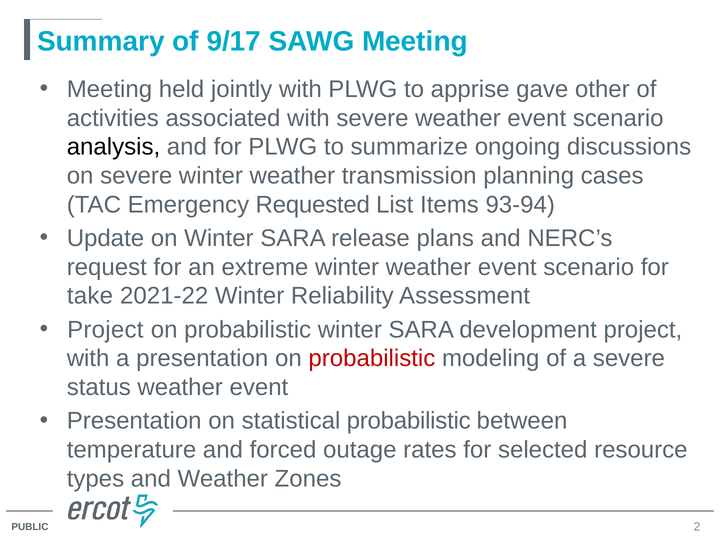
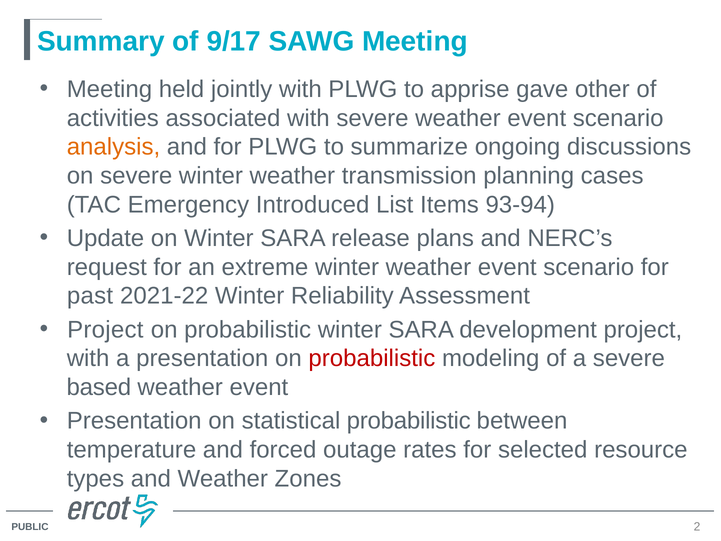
analysis colour: black -> orange (113, 147)
Requested: Requested -> Introduced (313, 205)
take: take -> past (90, 296)
status: status -> based (99, 387)
